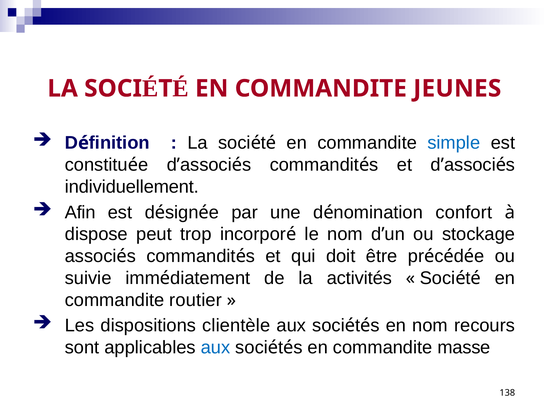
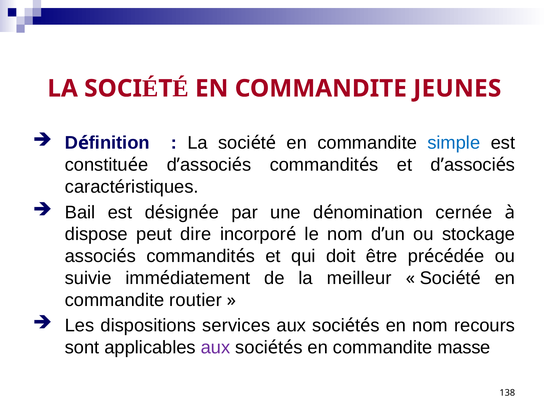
individuellement: individuellement -> caractéristiques (132, 187)
Afin: Afin -> Bail (80, 212)
confort: confort -> cernée (464, 212)
trop: trop -> dire (196, 234)
activités: activités -> meilleur (359, 278)
clientèle: clientèle -> services (236, 326)
aux colour: blue -> purple (216, 348)
